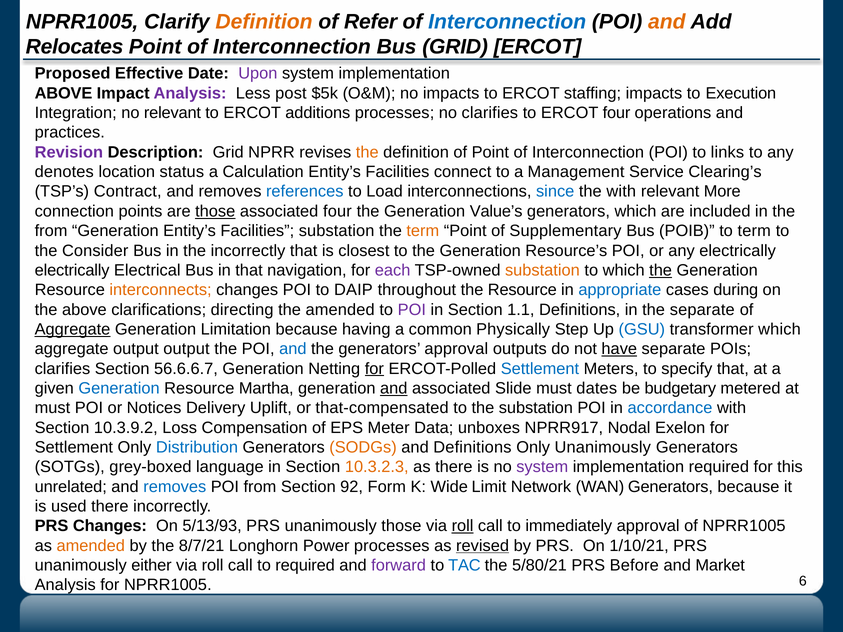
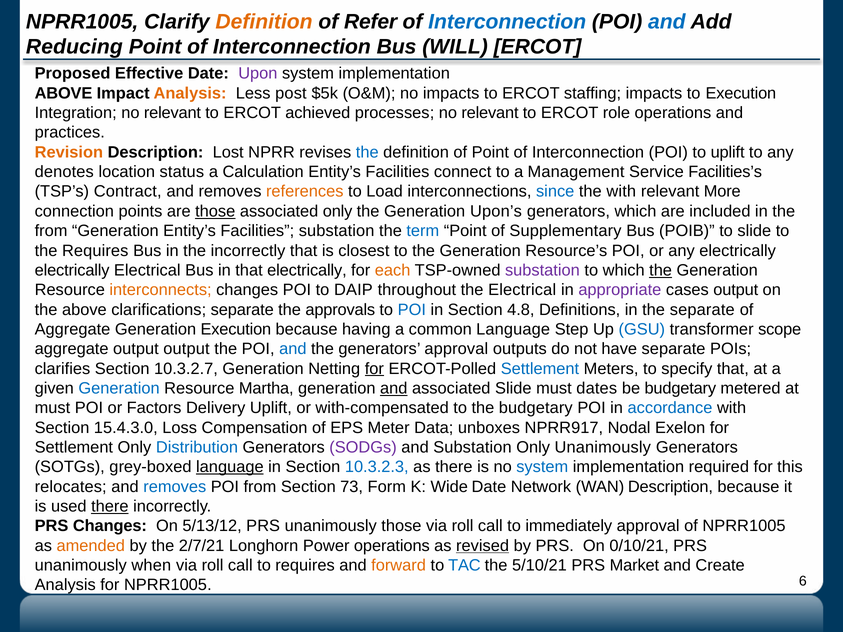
and colour: orange -> blue (667, 22)
Relocates: Relocates -> Reducing (74, 47)
Bus GRID: GRID -> WILL (455, 47)
Analysis colour: purple -> orange (190, 93)
additions: additions -> achieved (318, 113)
processes no clarifies: clarifies -> relevant (490, 113)
ERCOT four: four -> role (616, 113)
Revision colour: purple -> orange (69, 152)
Description Grid: Grid -> Lost (228, 152)
the colour: orange -> blue (367, 152)
to links: links -> uplift (728, 152)
Clearing’s: Clearing’s -> Facilities’s (725, 172)
references colour: blue -> orange (305, 192)
associated four: four -> only (338, 211)
Value’s: Value’s -> Upon’s (496, 211)
term colour: orange -> blue (423, 231)
to term: term -> slide (754, 231)
the Consider: Consider -> Requires (95, 251)
that navigation: navigation -> electrically (307, 270)
each colour: purple -> orange (393, 270)
substation colour: orange -> purple (542, 270)
the Resource: Resource -> Electrical (522, 290)
appropriate colour: blue -> purple (620, 290)
cases during: during -> output (736, 290)
clarifications directing: directing -> separate (242, 310)
the amended: amended -> approvals (340, 310)
POI colour: purple -> blue (412, 310)
1.1: 1.1 -> 4.8 (521, 310)
Aggregate underline: present -> none (72, 329)
Generation Limitation: Limitation -> Execution (236, 329)
common Physically: Physically -> Language (513, 329)
transformer which: which -> scope (780, 329)
have underline: present -> none (619, 349)
56.6.6.7: 56.6.6.7 -> 10.3.2.7 (186, 369)
Notices: Notices -> Factors (154, 408)
that-compensated: that-compensated -> with-compensated (382, 408)
the substation: substation -> budgetary (536, 408)
10.3.9.2: 10.3.9.2 -> 15.4.3.0 (126, 428)
SODGs colour: orange -> purple (363, 448)
and Definitions: Definitions -> Substation (472, 448)
language underline: none -> present (230, 467)
10.3.2.3 colour: orange -> blue (377, 467)
system colour: purple -> blue (542, 467)
unrelated: unrelated -> relocates (71, 487)
92: 92 -> 73 (352, 487)
Wide Limit: Limit -> Date (489, 487)
WAN Generators: Generators -> Description (670, 487)
there underline: none -> present (110, 507)
5/13/93: 5/13/93 -> 5/13/12 (212, 526)
roll underline: present -> none (463, 526)
8/7/21: 8/7/21 -> 2/7/21 (202, 546)
Power processes: processes -> operations (392, 546)
1/10/21: 1/10/21 -> 0/10/21 (639, 546)
either: either -> when (151, 566)
to required: required -> requires (305, 566)
forward colour: purple -> orange (399, 566)
5/80/21: 5/80/21 -> 5/10/21 (539, 566)
Before: Before -> Market (634, 566)
Market: Market -> Create (720, 566)
